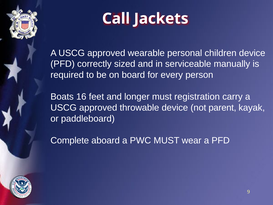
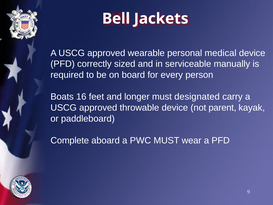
Call: Call -> Bell (116, 19)
children: children -> medical (221, 53)
registration: registration -> designated (197, 97)
